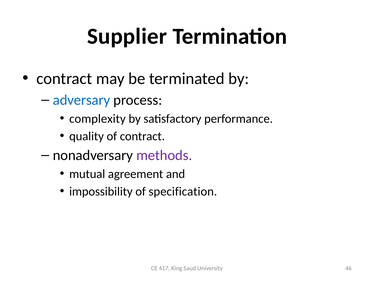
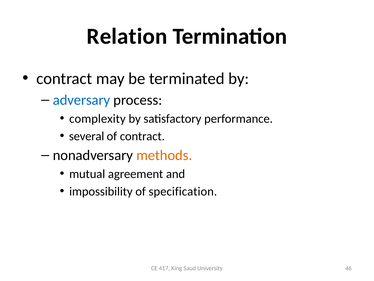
Supplier: Supplier -> Relation (127, 36)
quality: quality -> several (87, 136)
methods colour: purple -> orange (164, 155)
